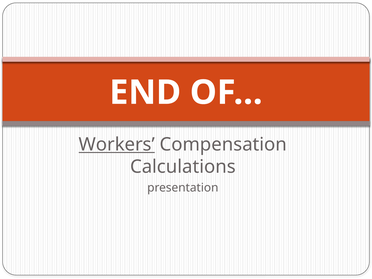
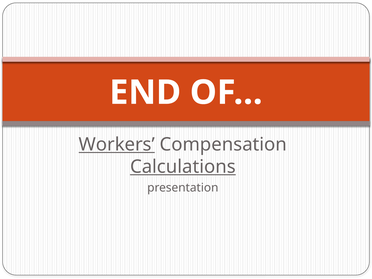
Calculations underline: none -> present (183, 167)
